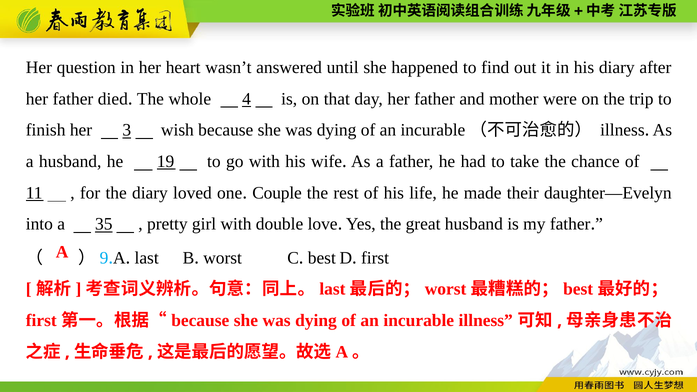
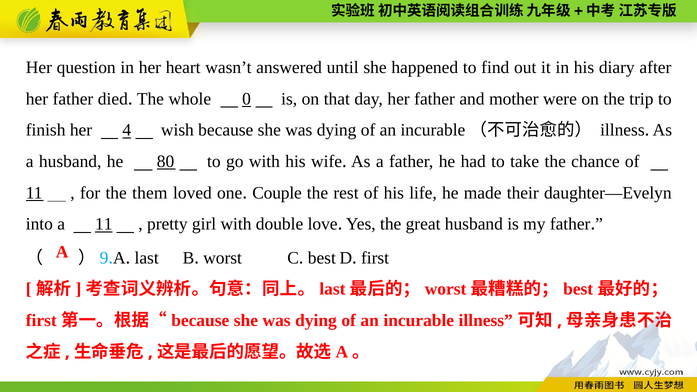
4: 4 -> 0 (247, 99)
3: 3 -> 4 (127, 130)
19: 19 -> 80 (166, 162)
the diary: diary -> them (150, 193)
a 35: 35 -> 11 (104, 224)
